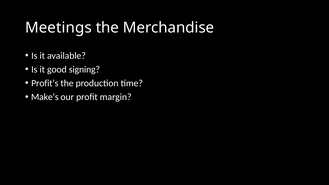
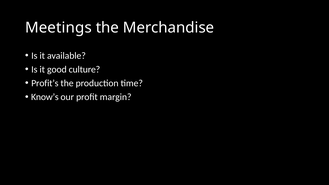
signing: signing -> culture (84, 69)
Make’s: Make’s -> Know’s (45, 97)
